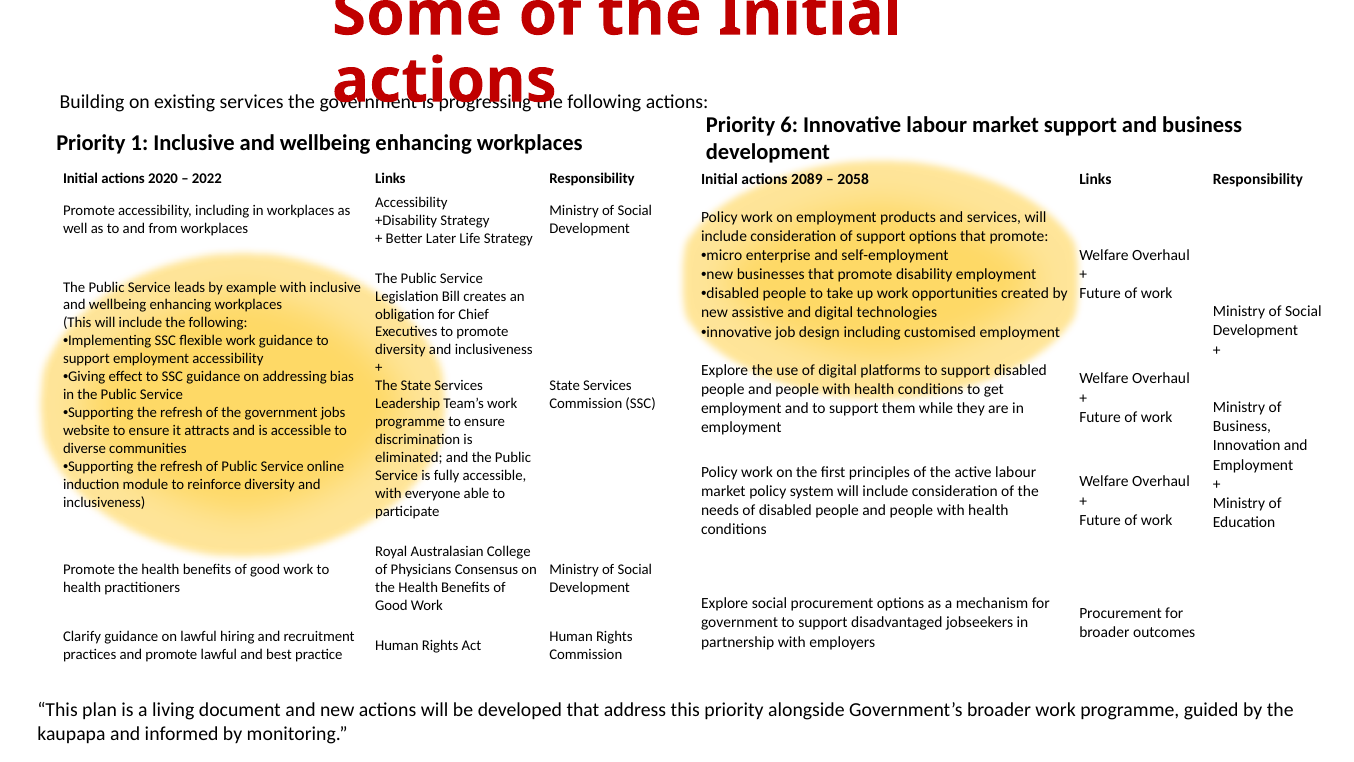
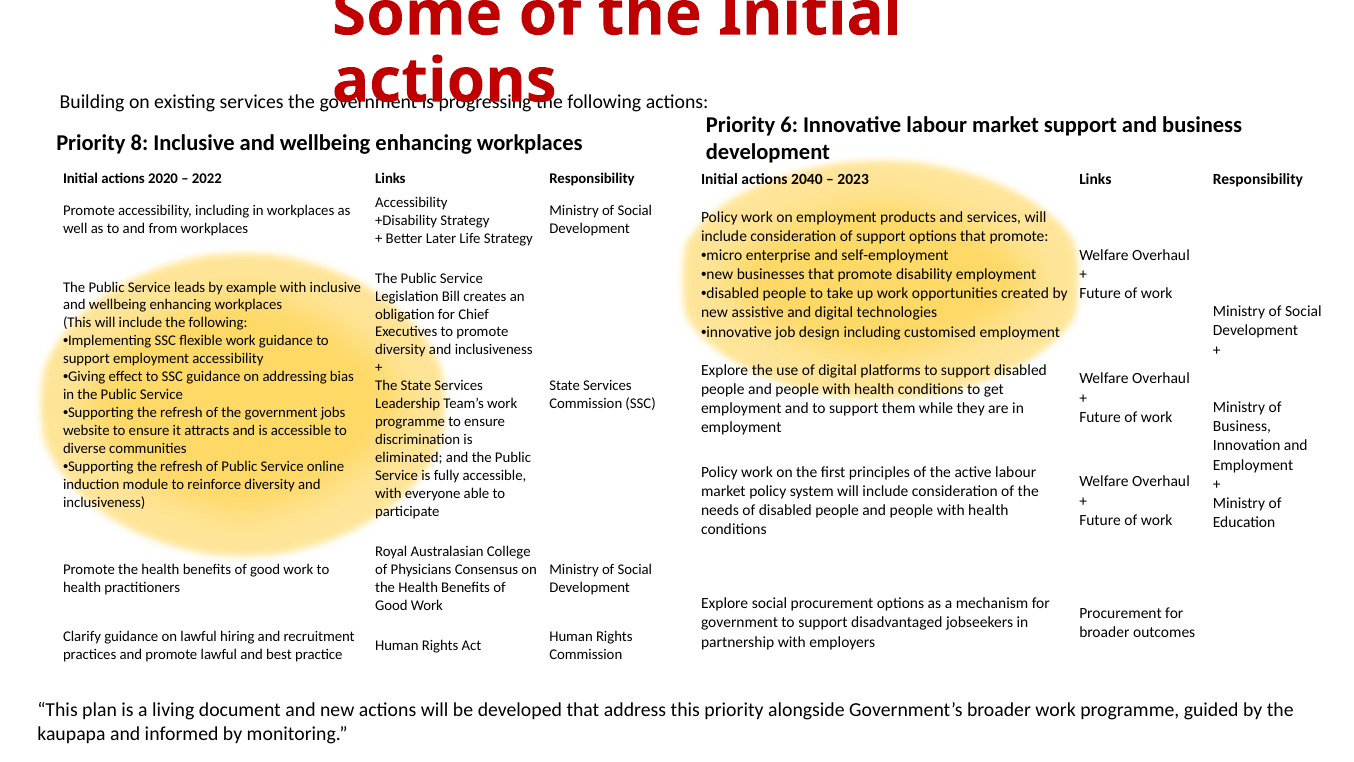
1: 1 -> 8 (140, 143)
2089: 2089 -> 2040 (807, 179)
2058: 2058 -> 2023 (853, 179)
